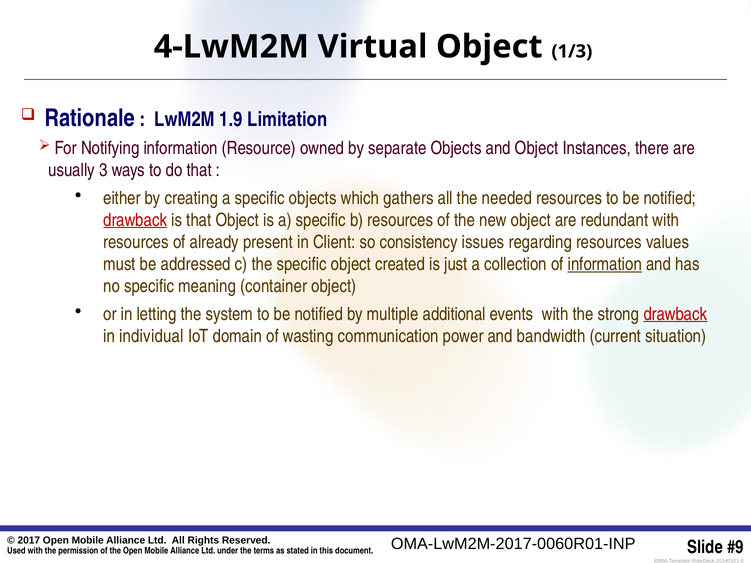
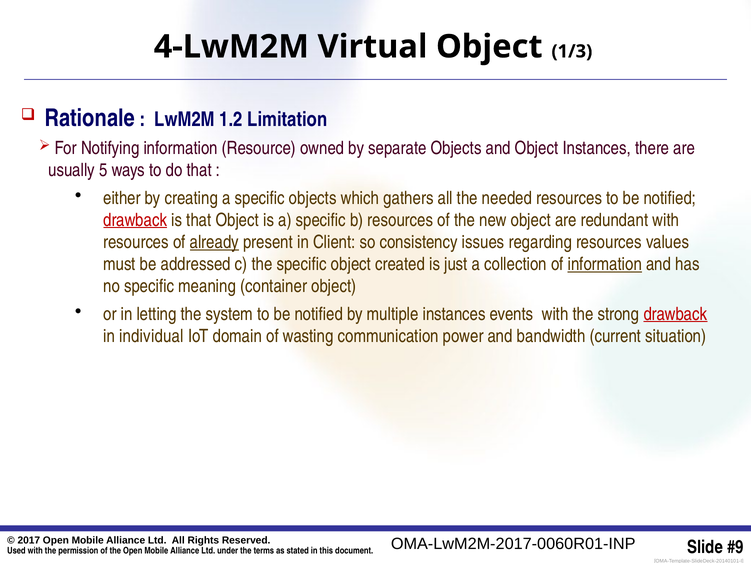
1.9: 1.9 -> 1.2 (231, 120)
3: 3 -> 5 (103, 170)
already underline: none -> present (214, 242)
multiple additional: additional -> instances (454, 314)
